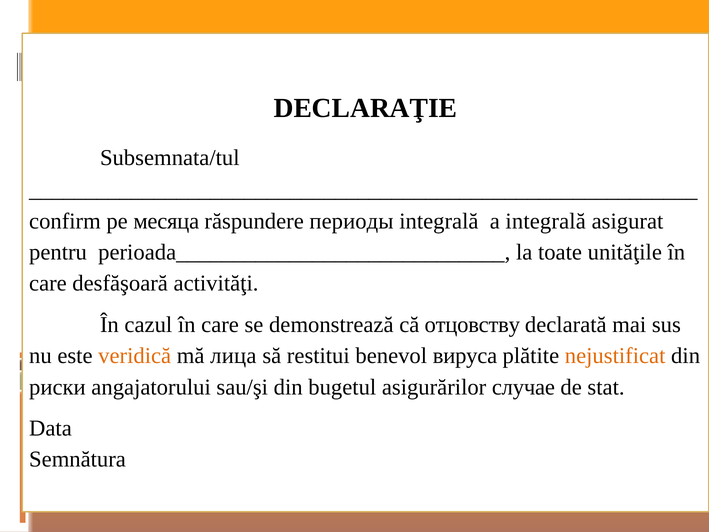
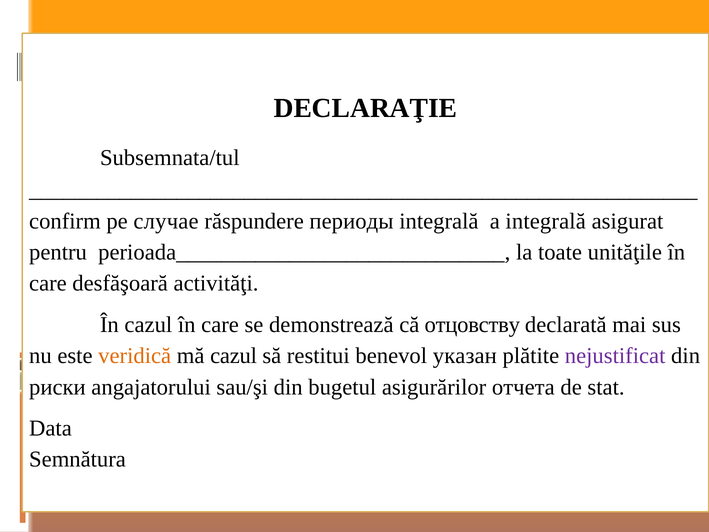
месяца: месяца -> случае (166, 221)
mă лица: лица -> cazul (234, 356)
вируса: вируса -> указан (465, 356)
nejustificat colour: orange -> purple (615, 356)
случае: случае -> отчета (523, 387)
